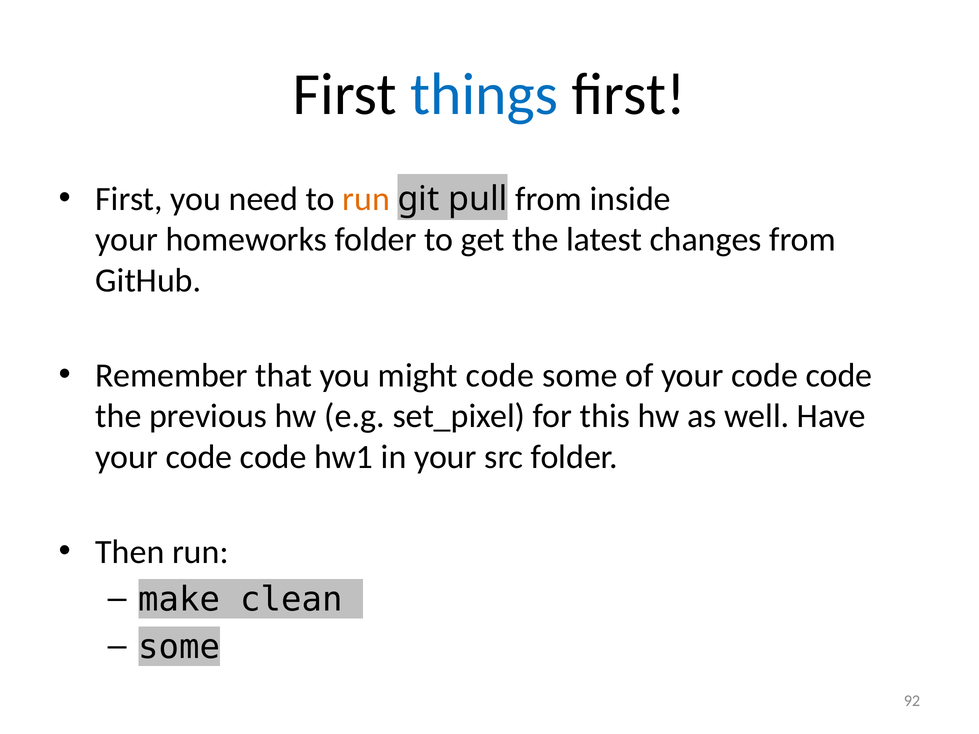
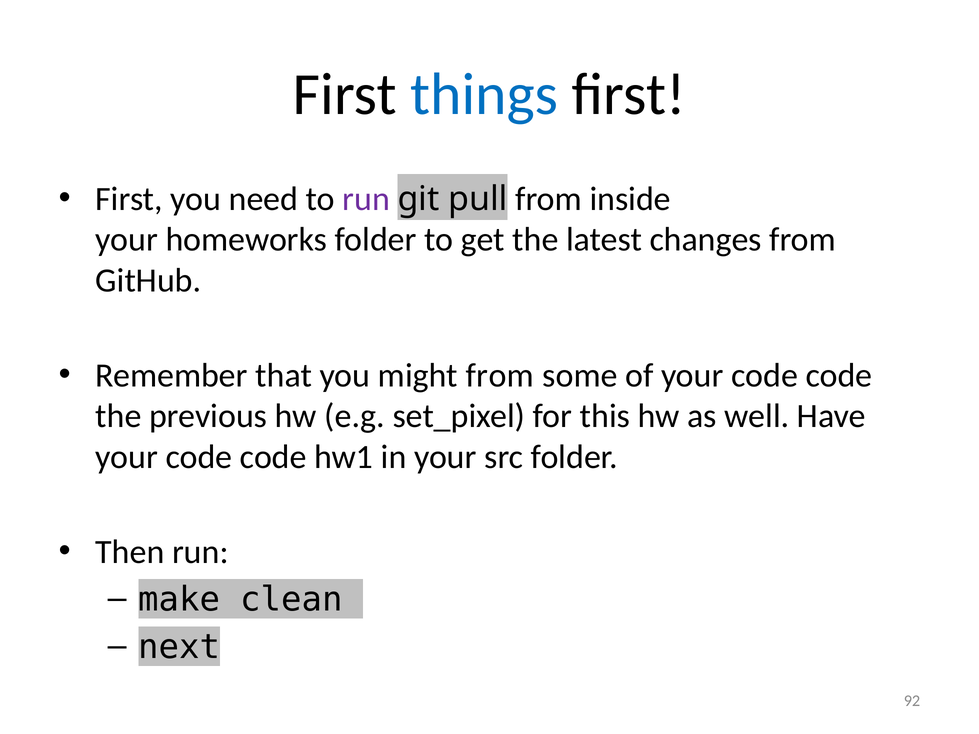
run colour: orange -> purple (366, 199)
might code: code -> from (500, 375)
some: some -> next (179, 647)
